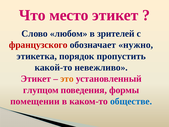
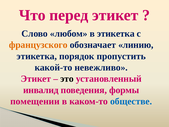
место: место -> перед (69, 15)
в зрителей: зрителей -> этикетка (116, 34)
французского colour: red -> orange (38, 45)
нужно: нужно -> линию (136, 45)
это colour: orange -> black (67, 79)
глупцом: глупцом -> инвалид (41, 90)
